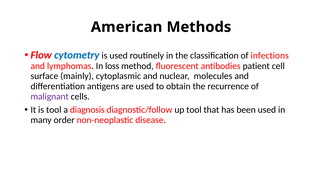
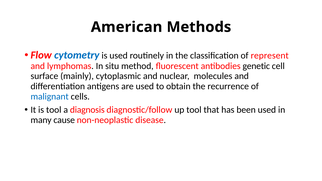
infections: infections -> represent (270, 56)
loss: loss -> situ (112, 66)
patient: patient -> genetic (256, 66)
malignant colour: purple -> blue (50, 96)
order: order -> cause (64, 120)
